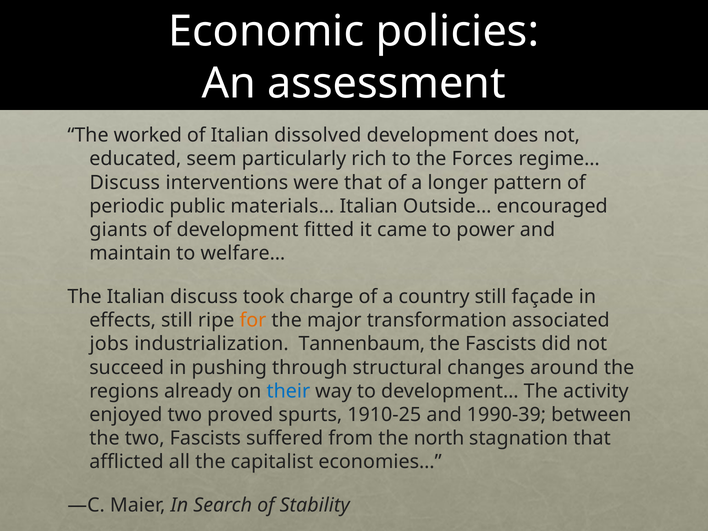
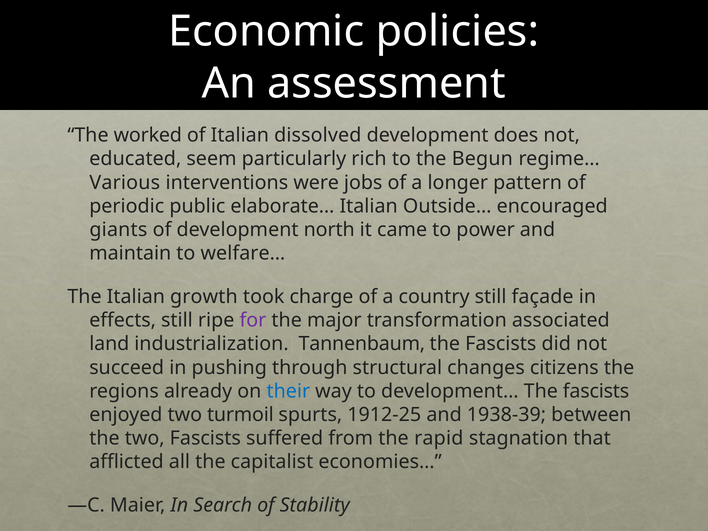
Forces: Forces -> Begun (482, 159)
Discuss: Discuss -> Various (125, 183)
were that: that -> jobs (363, 183)
materials…: materials… -> elaborate… (282, 206)
fitted: fitted -> north (329, 230)
Italian discuss: discuss -> growth (204, 297)
for colour: orange -> purple (253, 320)
jobs: jobs -> land (109, 344)
around: around -> citizens (564, 368)
development… The activity: activity -> fascists (596, 391)
proved: proved -> turmoil (240, 415)
1910-25: 1910-25 -> 1912-25 (384, 415)
1990-39: 1990-39 -> 1938-39 (506, 415)
north: north -> rapid (439, 438)
